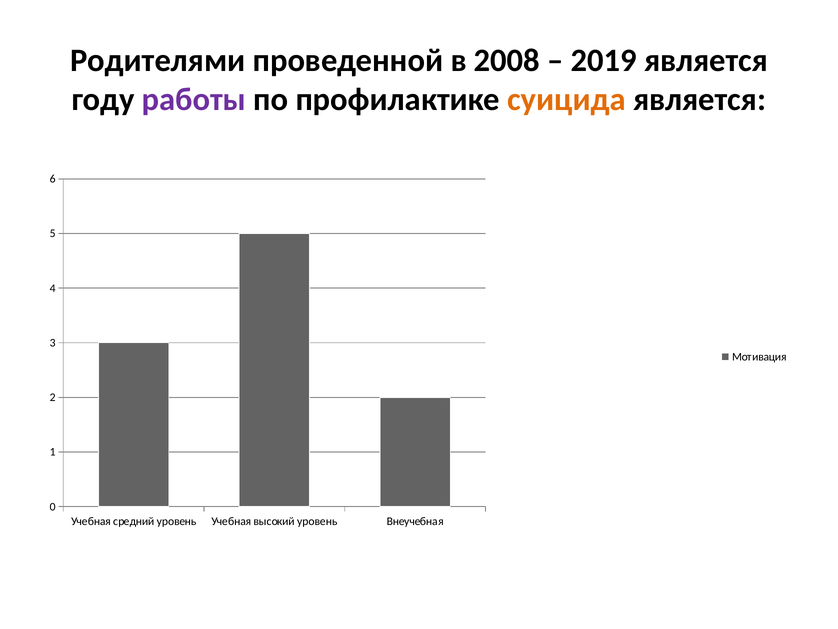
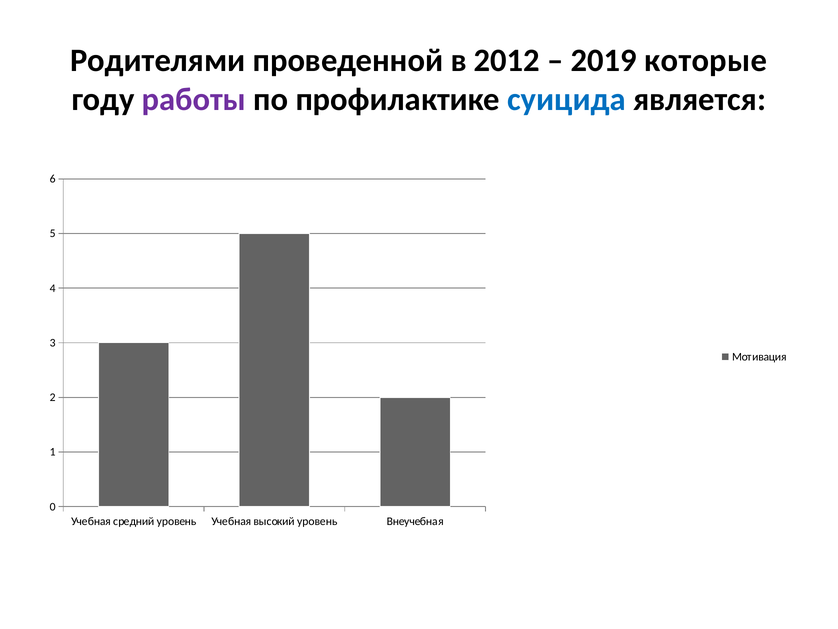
2008: 2008 -> 2012 (507, 60)
2019 является: является -> которые (706, 60)
суицида colour: orange -> blue (566, 99)
